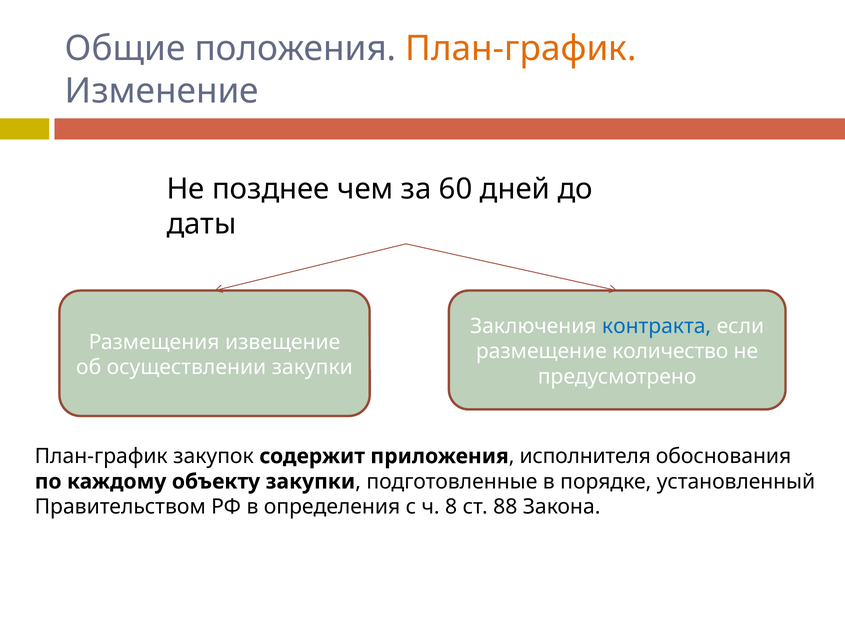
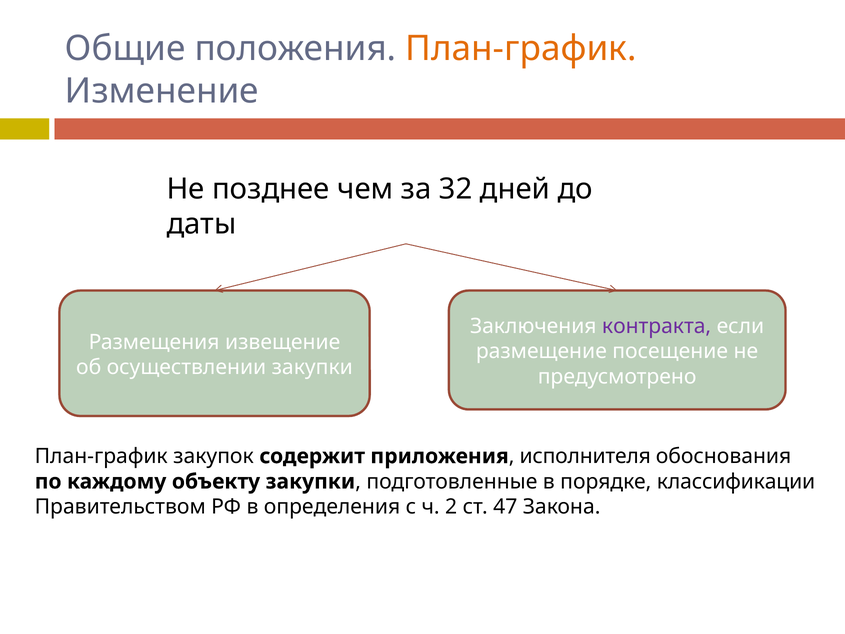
60: 60 -> 32 (456, 189)
контракта colour: blue -> purple (657, 326)
количество: количество -> посещение (670, 351)
установленный: установленный -> классификации (736, 481)
8: 8 -> 2 (451, 507)
88: 88 -> 47 (505, 507)
